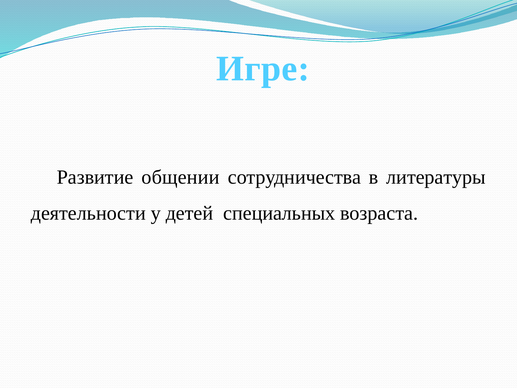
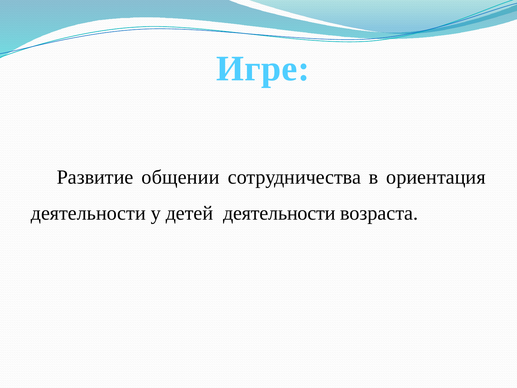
литературы: литературы -> ориентация (436, 177)
детей специальных: специальных -> деятельности (279, 213)
